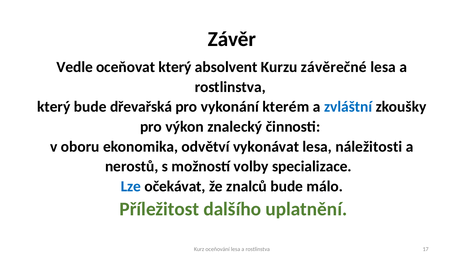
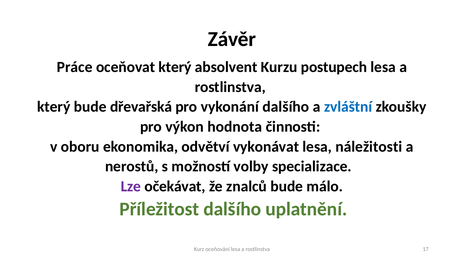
Vedle: Vedle -> Práce (75, 67)
závěrečné: závěrečné -> postupech (334, 67)
vykonání kterém: kterém -> dalšího (286, 107)
znalecký: znalecký -> hodnota (235, 127)
Lze colour: blue -> purple (131, 186)
